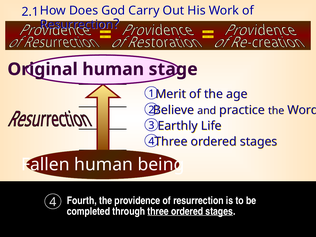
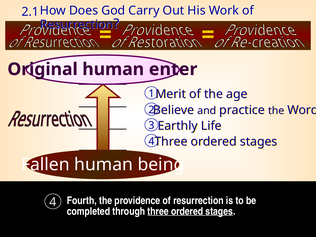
stage: stage -> enter (173, 69)
